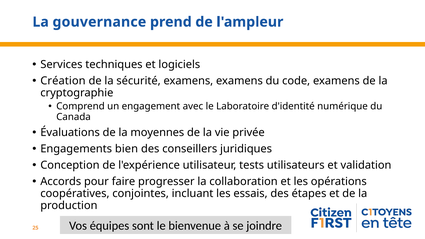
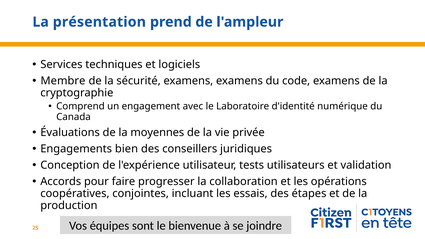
gouvernance: gouvernance -> présentation (99, 22)
Création: Création -> Membre (63, 81)
